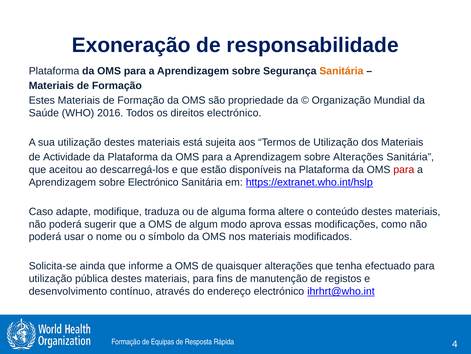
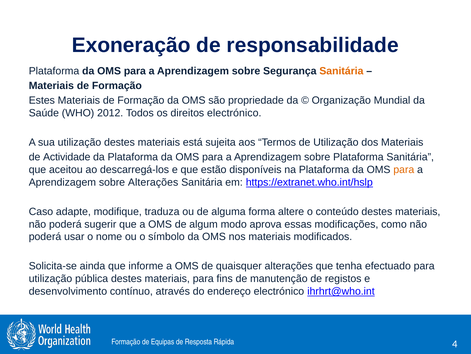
2016: 2016 -> 2012 (110, 113)
sobre Alterações: Alterações -> Plataforma (358, 157)
para colour: red -> orange (404, 169)
sobre Electrónico: Electrónico -> Alterações (153, 182)
